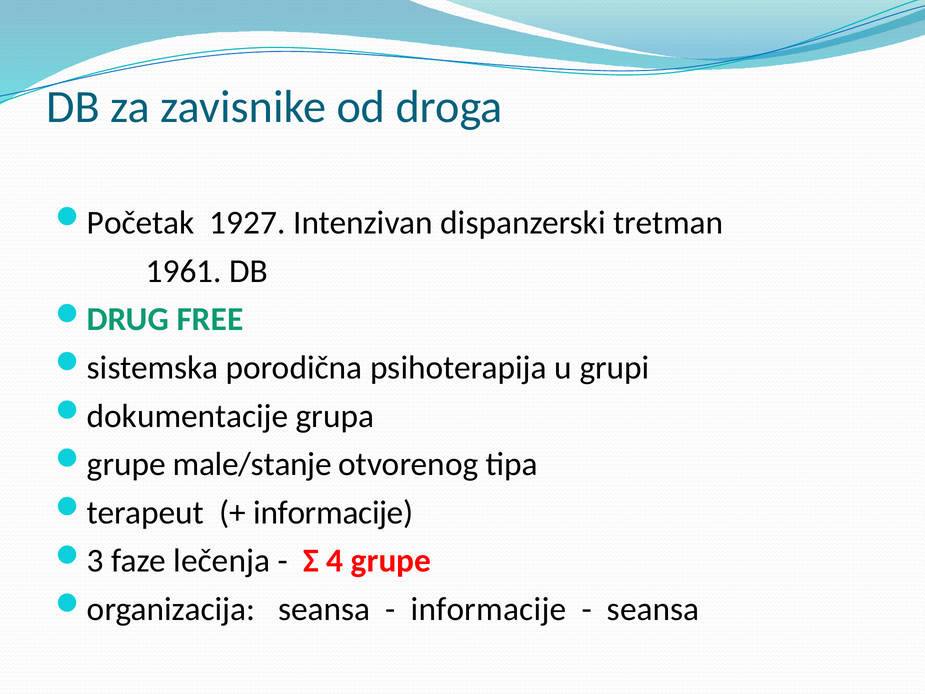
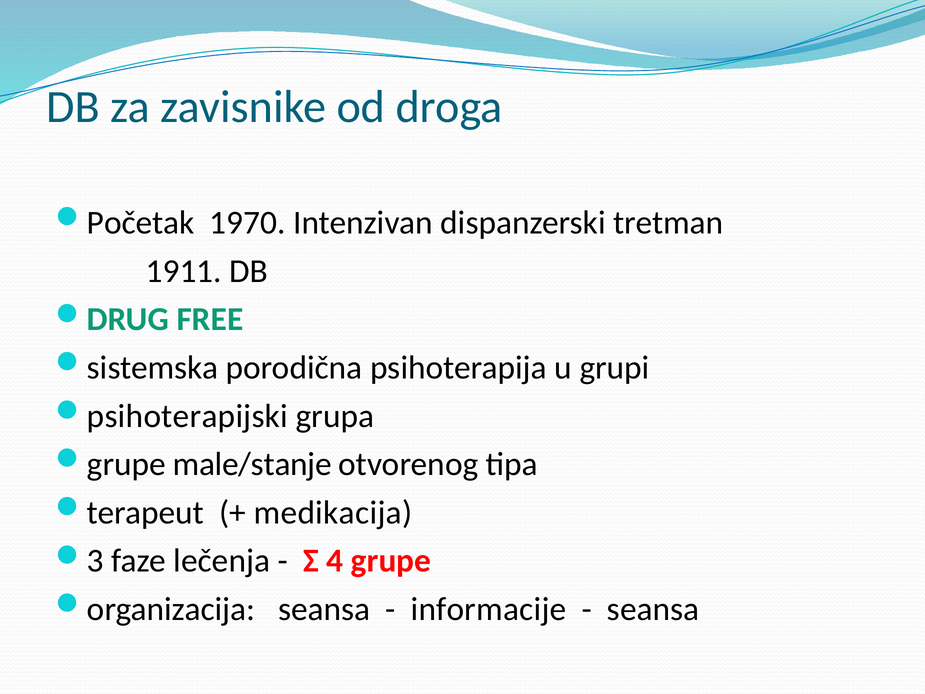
1927: 1927 -> 1970 (247, 223)
1961: 1961 -> 1911 (184, 271)
dokumentacije: dokumentacije -> psihoterapijski (187, 416)
informacije: informacije -> medikacija (333, 512)
